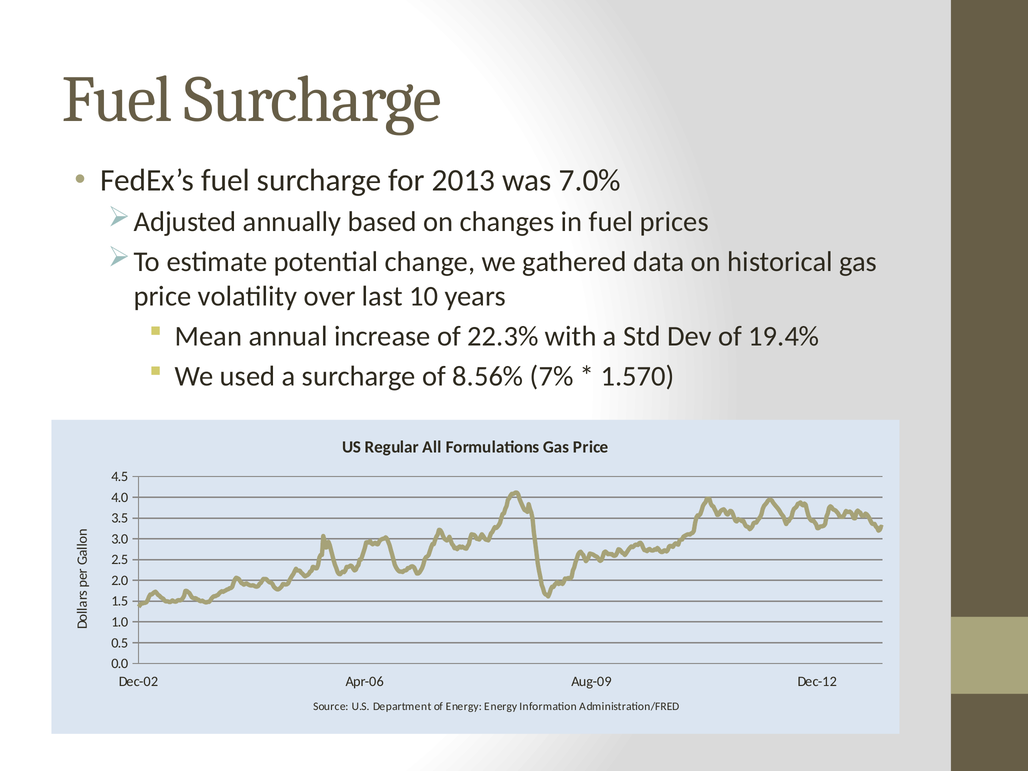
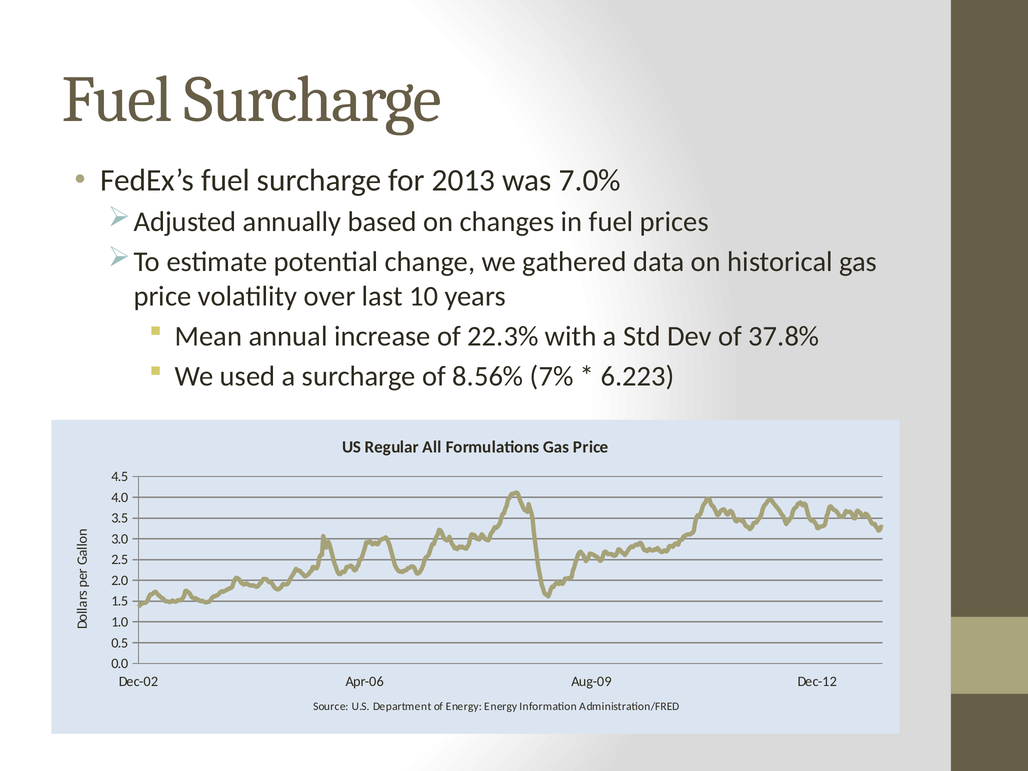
19.4%: 19.4% -> 37.8% (784, 336)
1.570: 1.570 -> 6.223 (638, 376)
